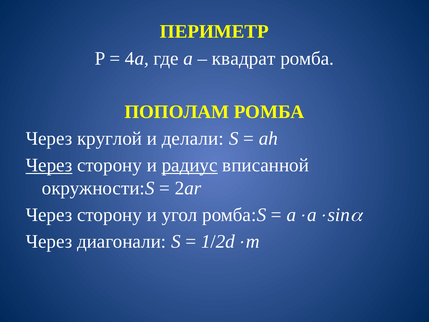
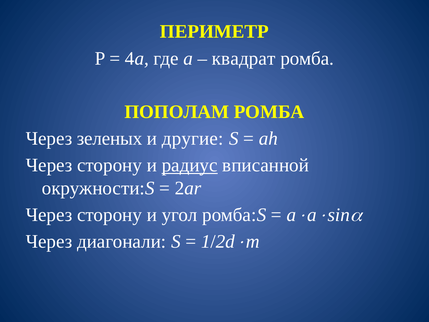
круглой: круглой -> зеленых (110, 138)
делали: делали -> другие (193, 138)
Через underline: present -> none (49, 165)
